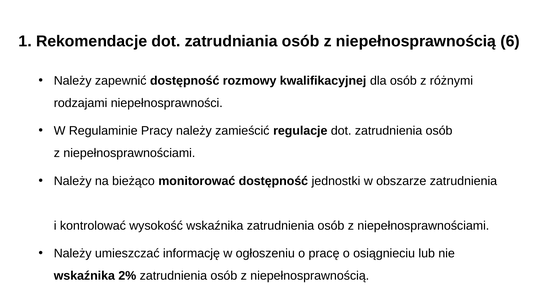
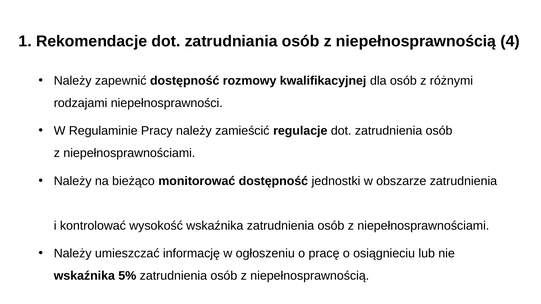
6: 6 -> 4 (510, 41)
2%: 2% -> 5% (127, 276)
